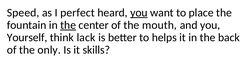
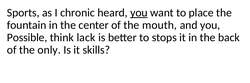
Speed: Speed -> Sports (23, 13)
perfect: perfect -> chronic (78, 13)
the underline: present -> none (68, 25)
Yourself: Yourself -> Possible (27, 38)
helps: helps -> stops (164, 38)
